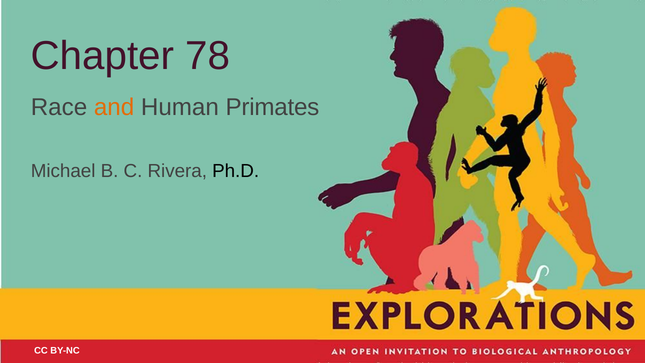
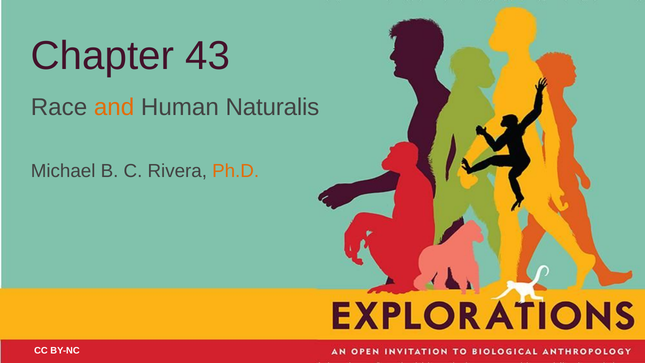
78: 78 -> 43 (208, 56)
Primates: Primates -> Naturalis (272, 107)
Ph.D colour: black -> orange (236, 171)
